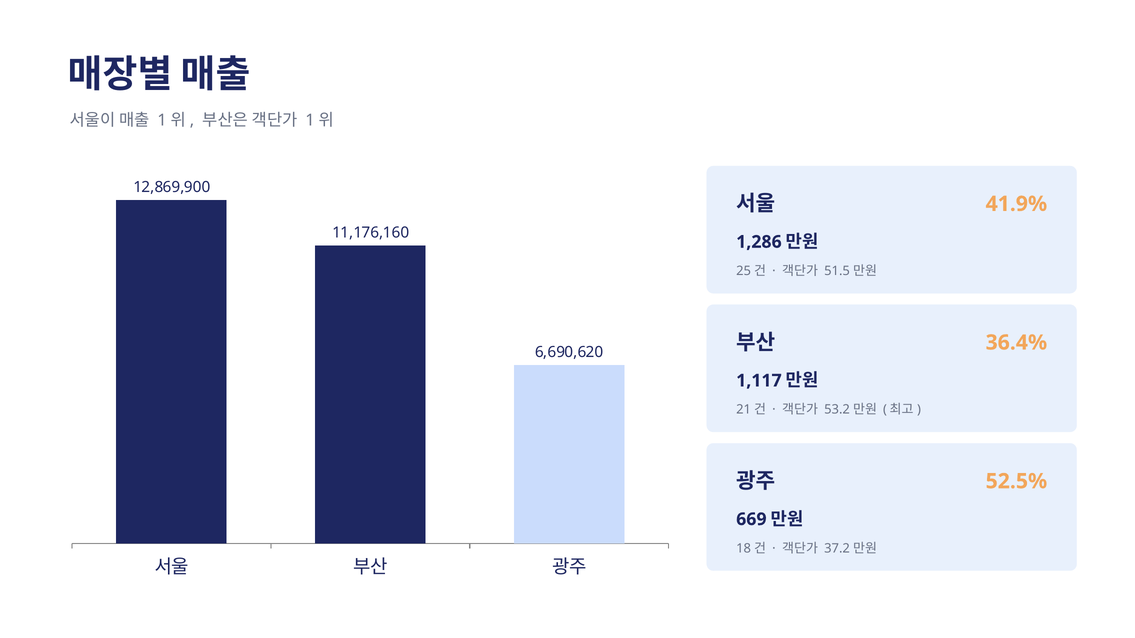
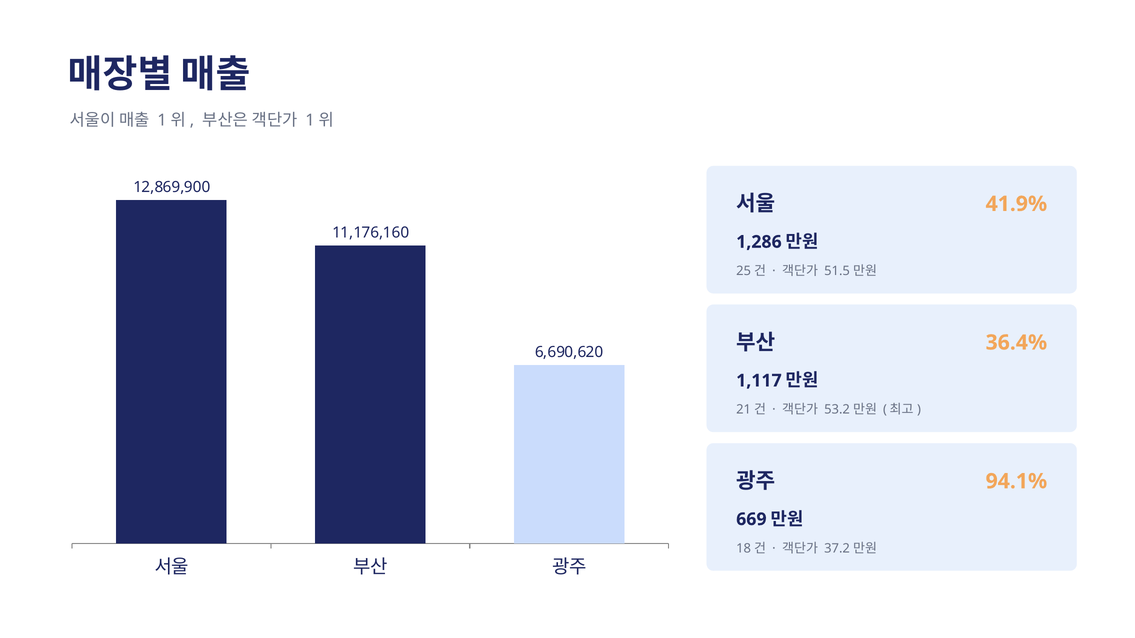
52.5%: 52.5% -> 94.1% (1016, 482)
